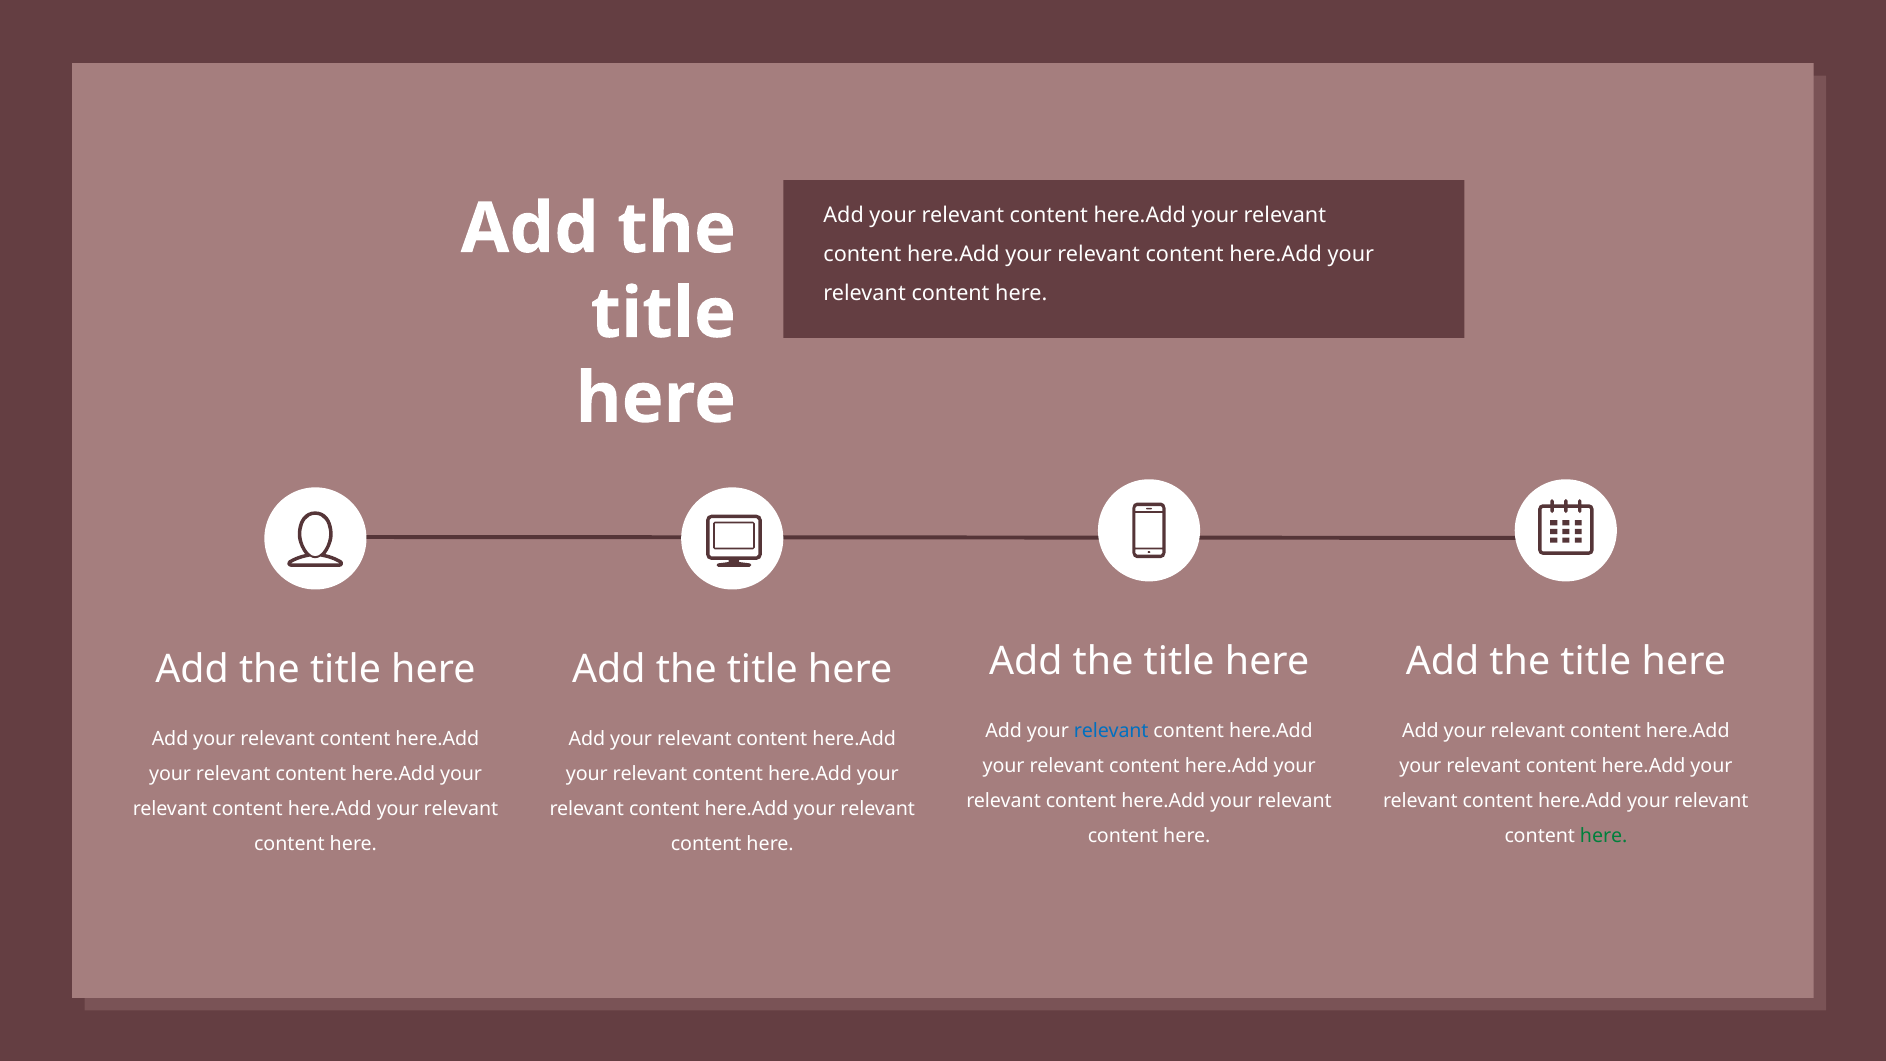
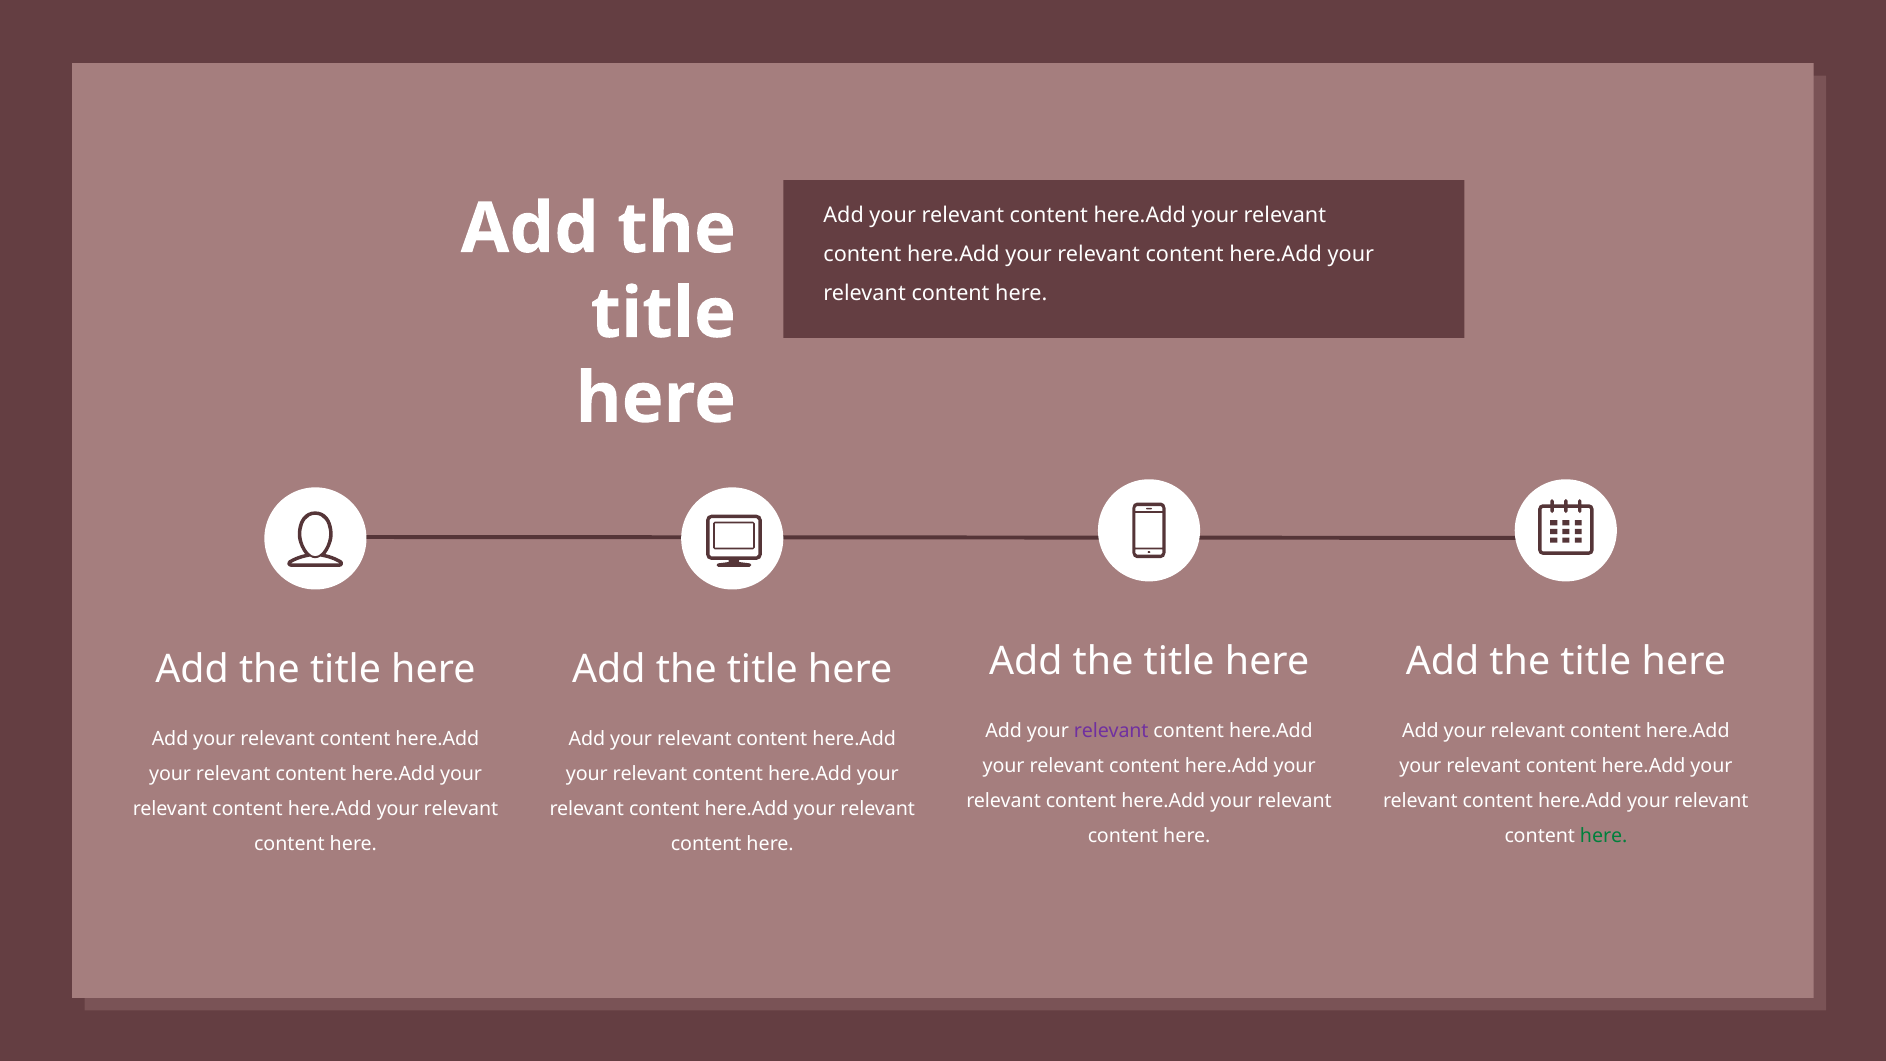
relevant colour: blue -> purple (1111, 731)
